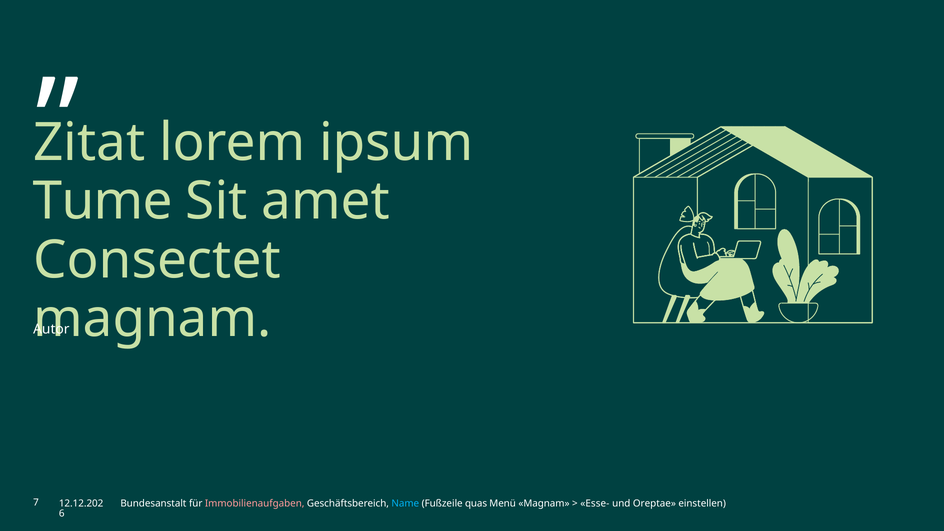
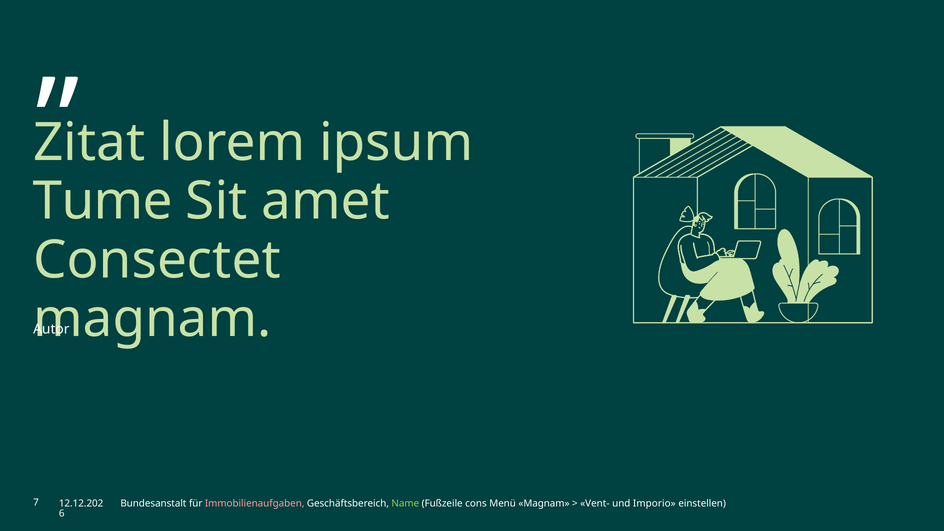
Name colour: light blue -> light green (405, 503)
quas: quas -> cons (476, 503)
Esse-: Esse- -> Vent- (595, 503)
Oreptae: Oreptae -> Imporio (654, 503)
